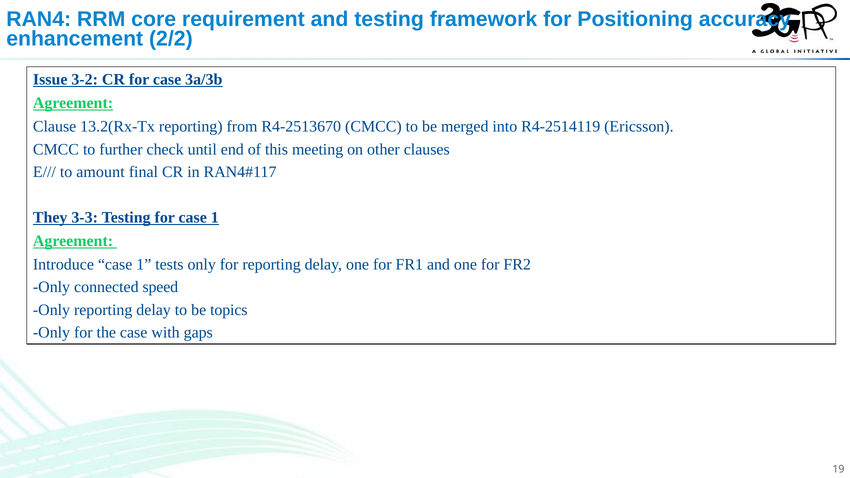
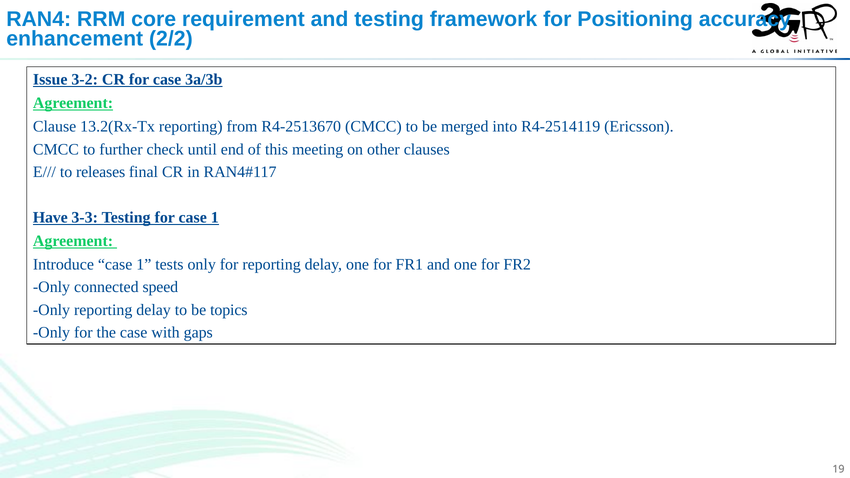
amount: amount -> releases (101, 172)
They: They -> Have (50, 217)
